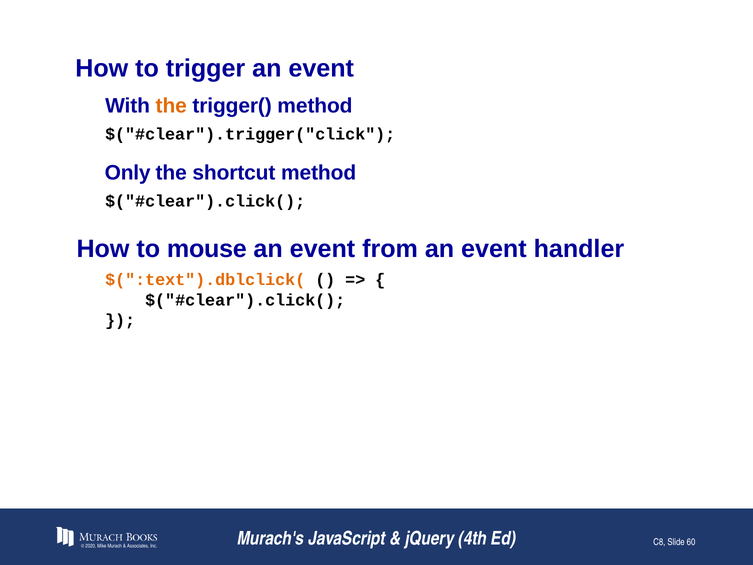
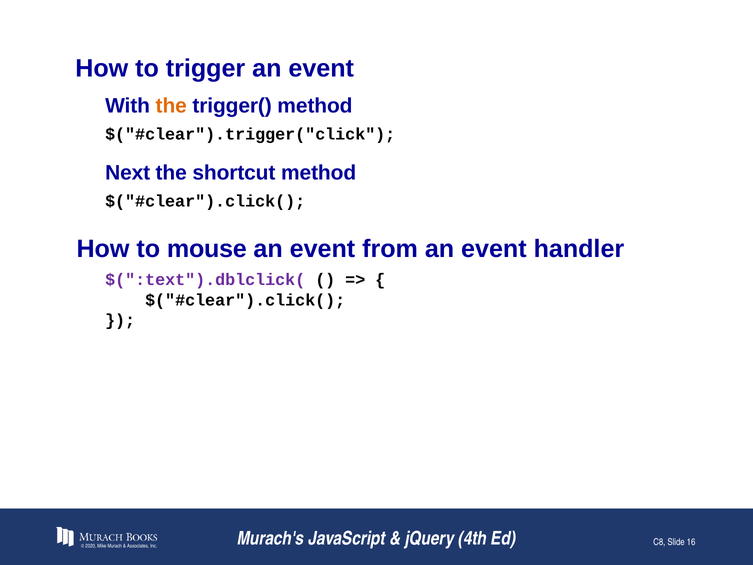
Only: Only -> Next (128, 173)
$(":text").dblclick( colour: orange -> purple (205, 280)
60: 60 -> 16 (691, 542)
